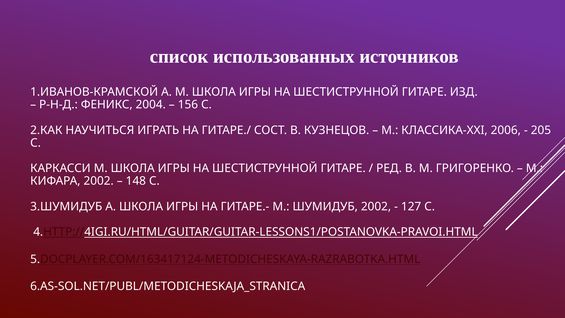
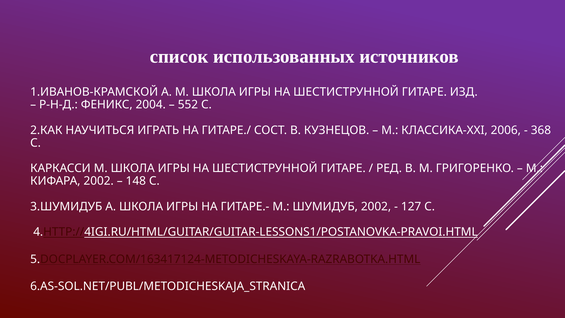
156: 156 -> 552 (188, 105)
205: 205 -> 368 (541, 130)
